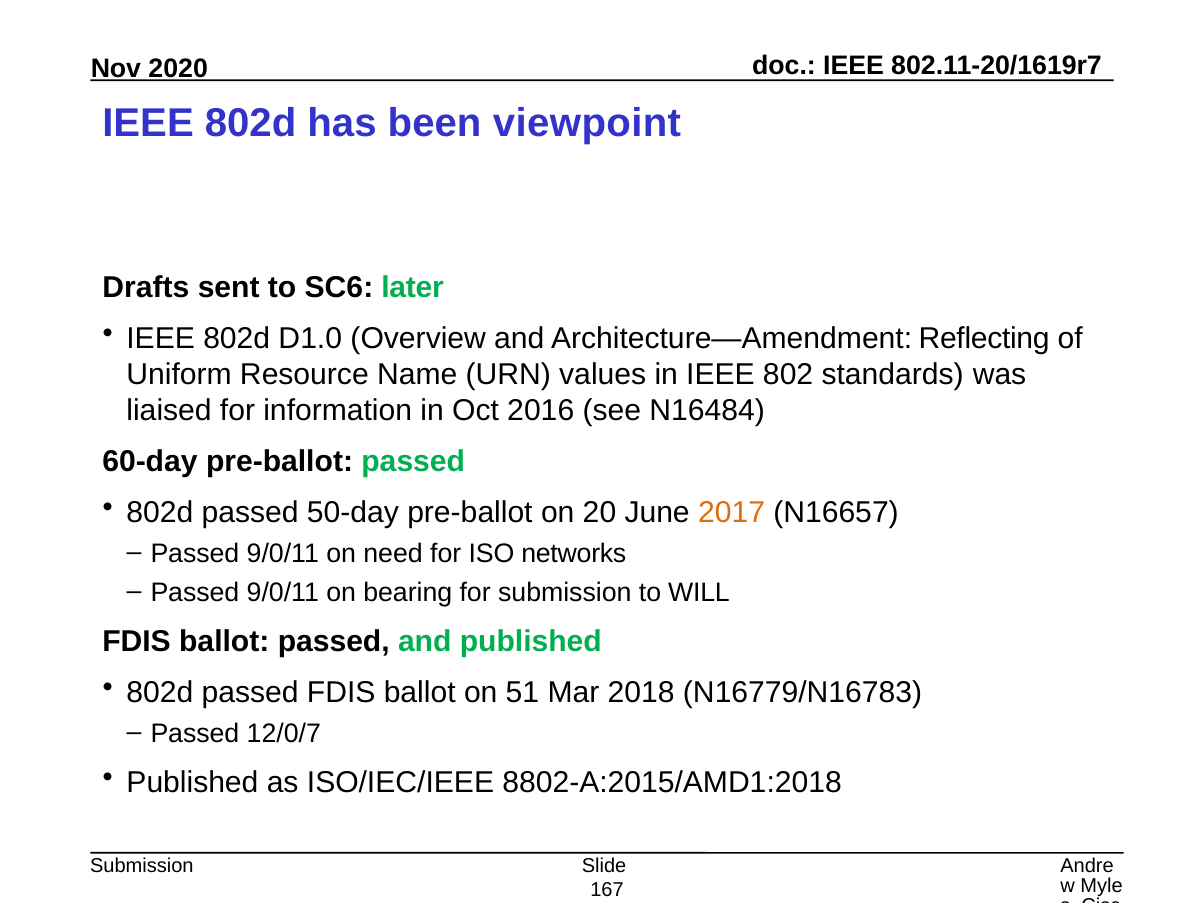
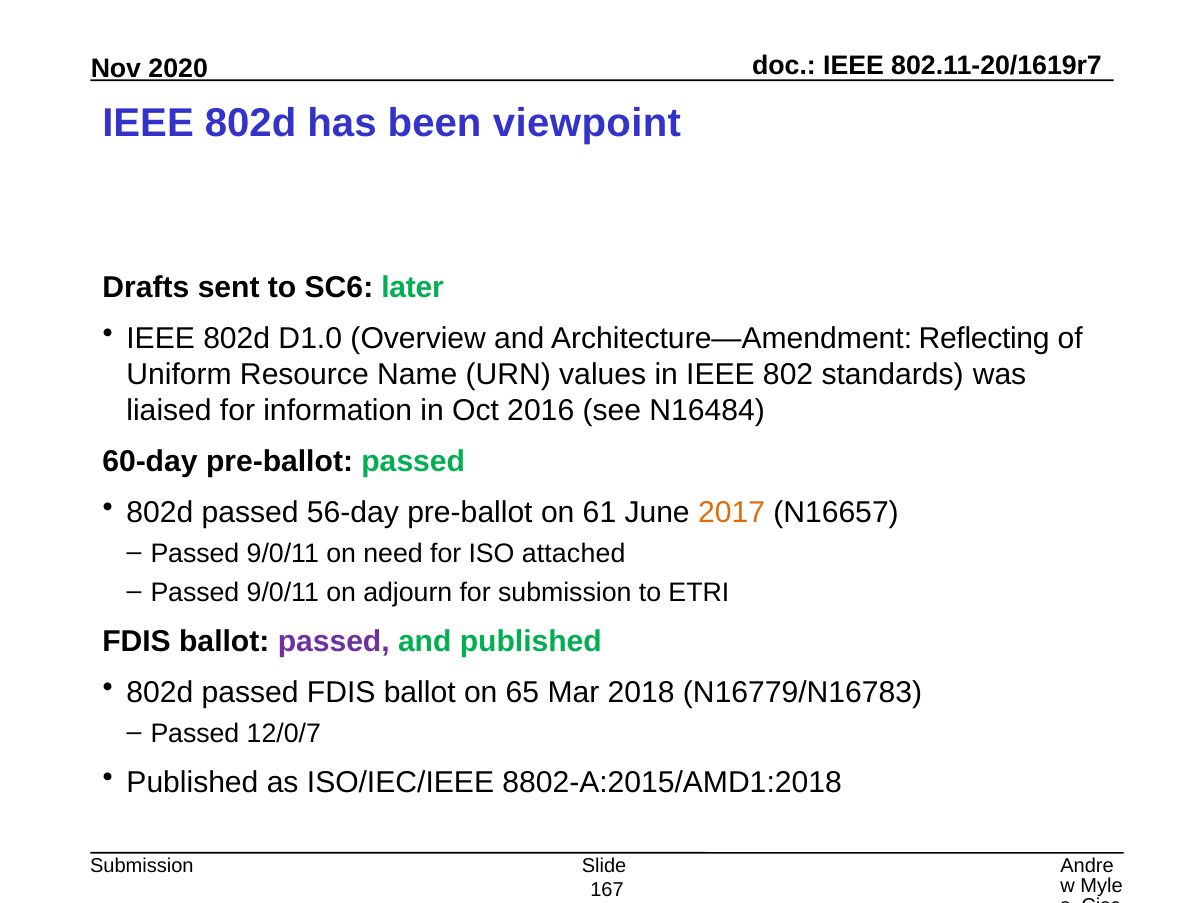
50-day: 50-day -> 56-day (353, 513)
20: 20 -> 61 (599, 513)
networks: networks -> attached (574, 553)
bearing: bearing -> adjourn (408, 592)
WILL: WILL -> ETRI (699, 592)
passed colour: black -> purple (334, 642)
51: 51 -> 65 (522, 693)
